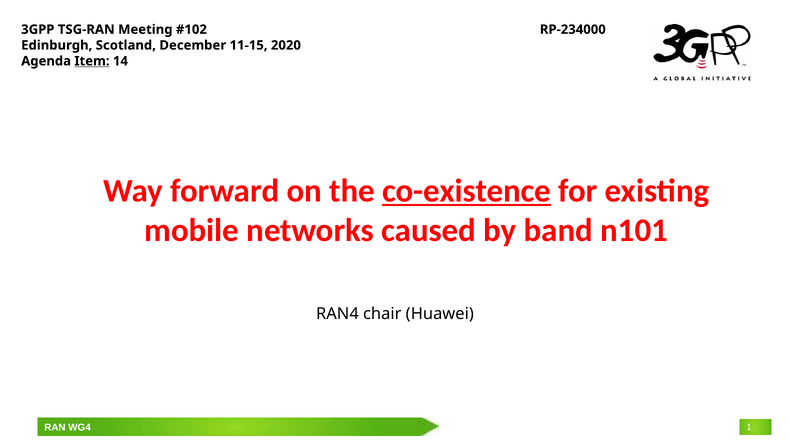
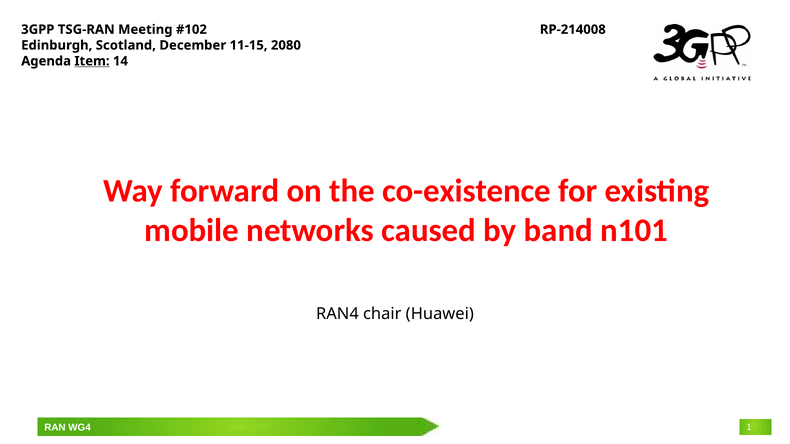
RP-234000: RP-234000 -> RP-214008 (573, 30)
2020: 2020 -> 2080 (286, 45)
co-existence underline: present -> none (467, 191)
